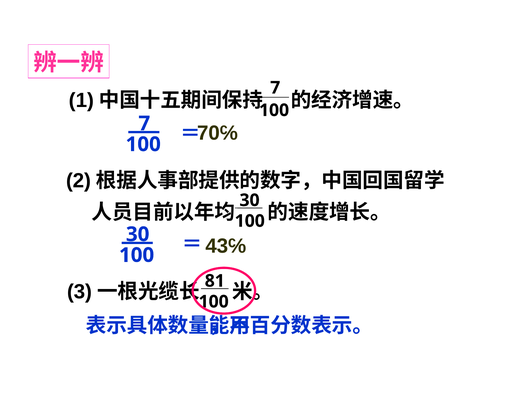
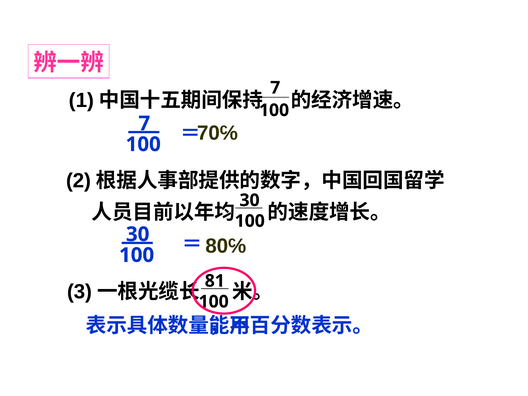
43℅: 43℅ -> 80℅ (226, 246)
